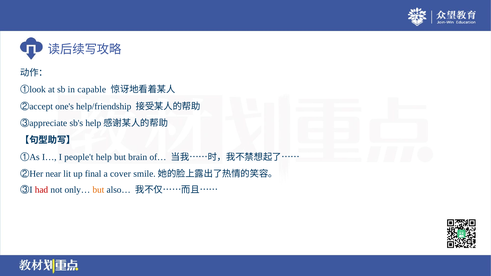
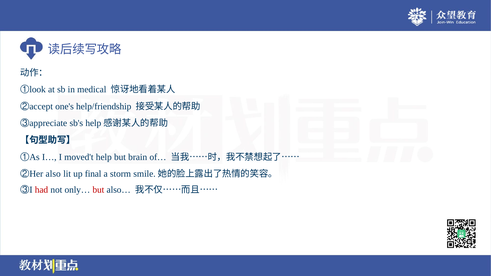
capable: capable -> medical (92, 90)
people't: people't -> moved't (79, 157)
near: near -> also (53, 174)
cover: cover -> storm (121, 174)
but colour: orange -> red (98, 190)
